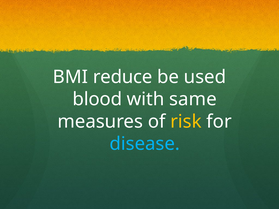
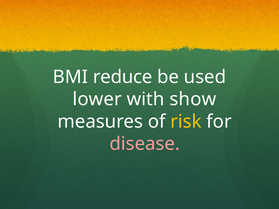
blood: blood -> lower (97, 99)
same: same -> show (193, 99)
disease colour: light blue -> pink (145, 144)
